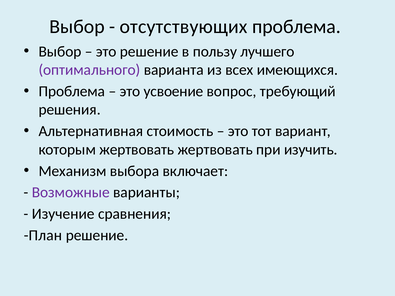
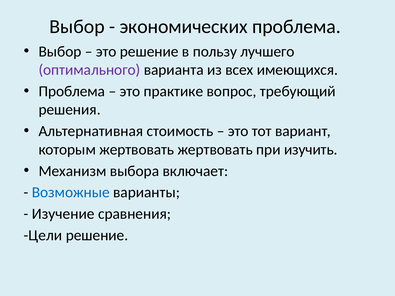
отсутствующих: отсутствующих -> экономических (184, 27)
усвоение: усвоение -> практике (173, 91)
Возможные colour: purple -> blue (71, 193)
План: План -> Цели (43, 236)
